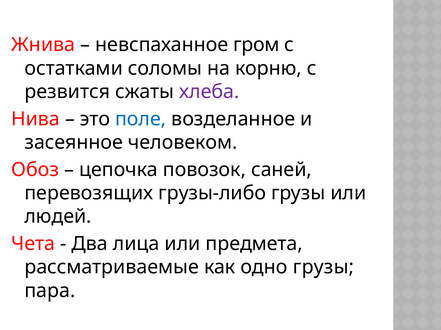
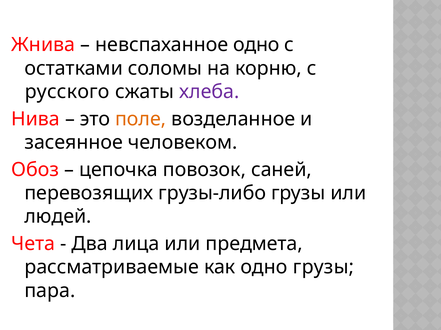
невспаханное гром: гром -> одно (256, 45)
резвится: резвится -> русского (67, 92)
поле colour: blue -> orange (141, 119)
